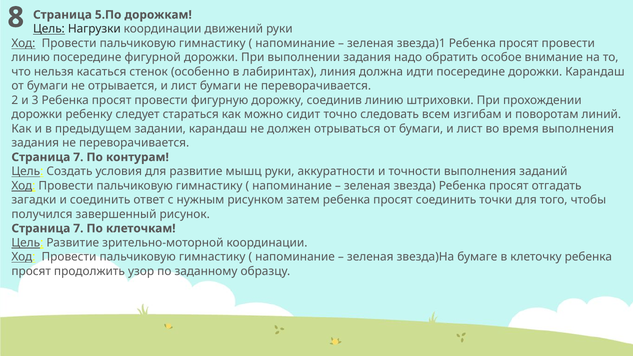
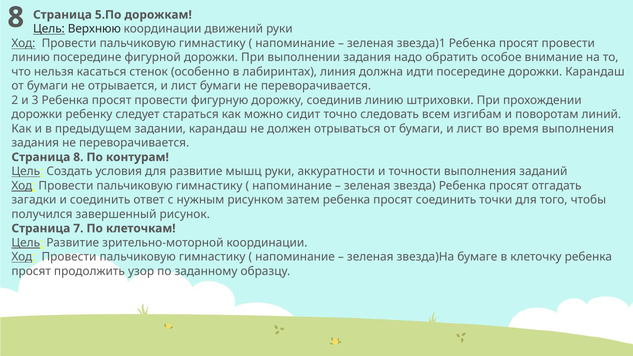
Нагрузки: Нагрузки -> Верхнюю (94, 29)
7: 7 -> 8 (78, 157)
